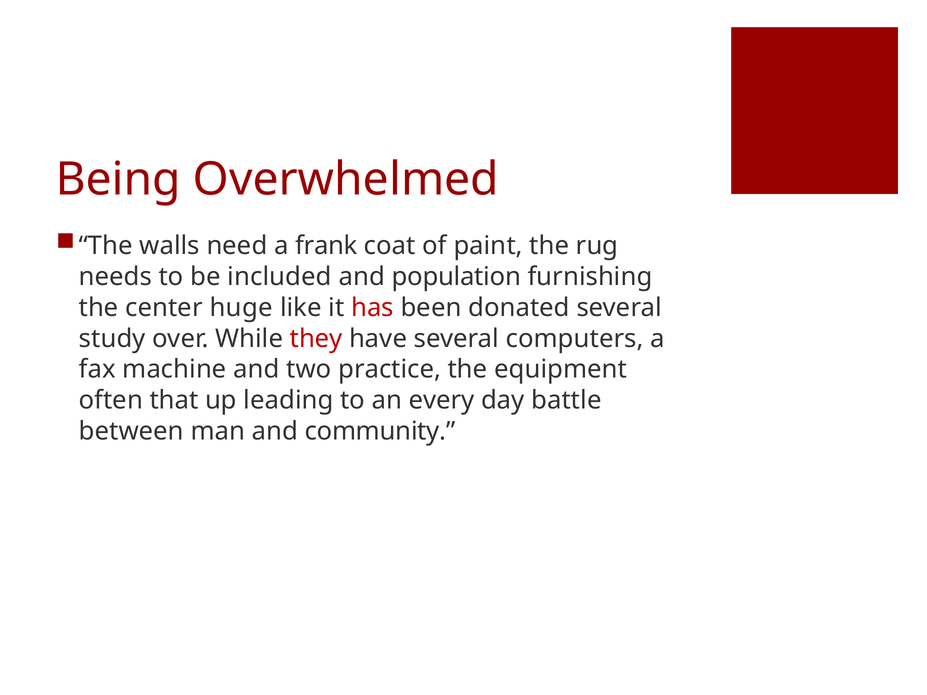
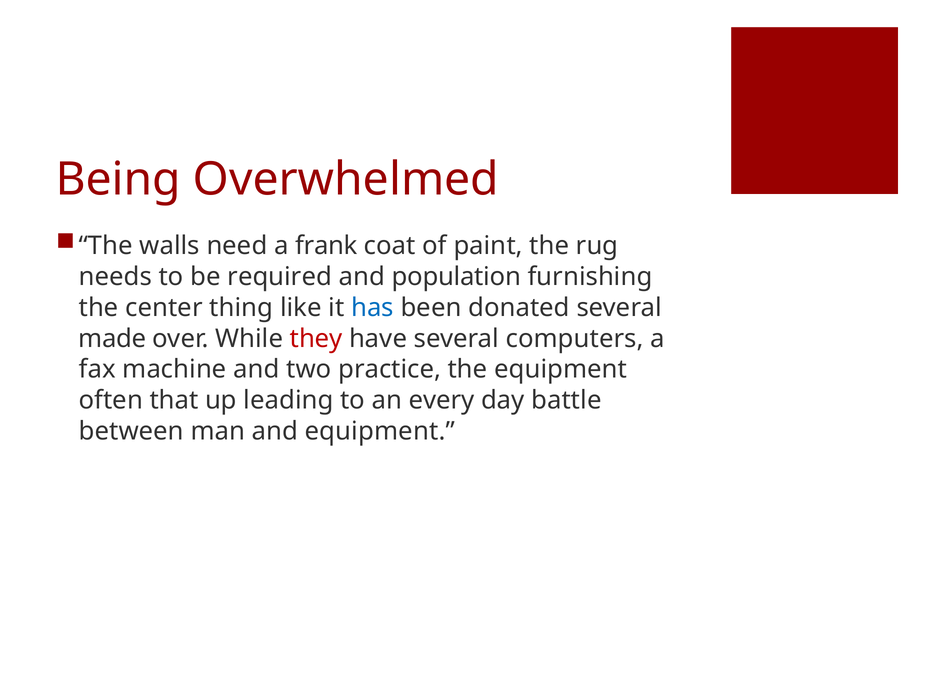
included: included -> required (280, 277)
huge: huge -> thing (241, 308)
has colour: red -> blue (372, 308)
study: study -> made (112, 339)
and community: community -> equipment (380, 431)
